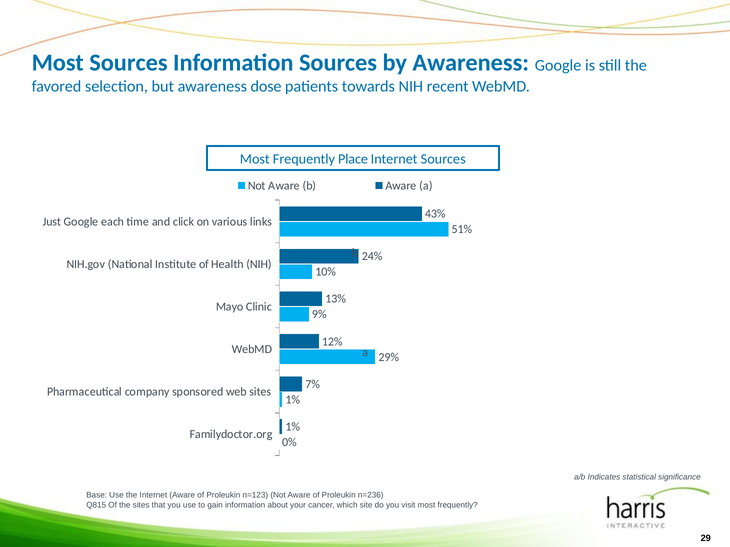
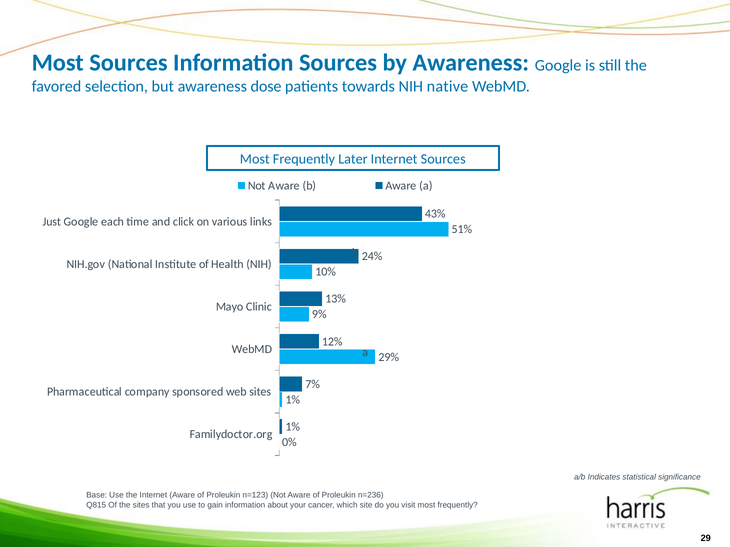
recent: recent -> native (448, 86)
Place: Place -> Later (353, 159)
